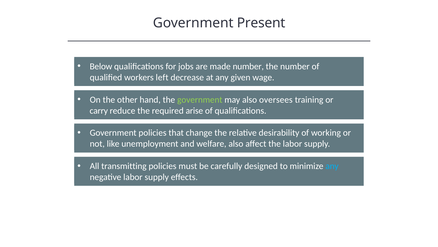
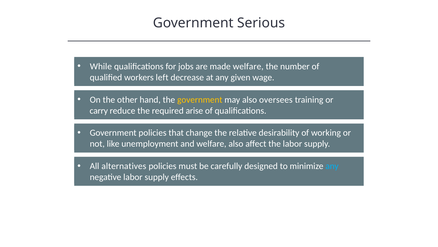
Present: Present -> Serious (261, 23)
Below: Below -> While (101, 66)
made number: number -> welfare (248, 66)
government colour: light green -> yellow (200, 99)
transmitting: transmitting -> alternatives (124, 166)
